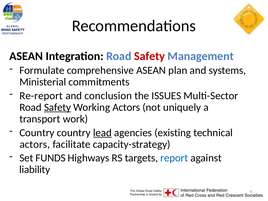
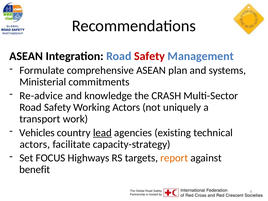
Re-report: Re-report -> Re-advice (41, 96)
conclusion: conclusion -> knowledge (108, 96)
ISSUES: ISSUES -> CRASH (166, 96)
Safety underline: present -> none (58, 107)
Country: Country -> Vehicles (37, 133)
FUNDS: FUNDS -> FOCUS (51, 158)
report colour: blue -> orange (174, 158)
liability: liability -> benefit (35, 170)
